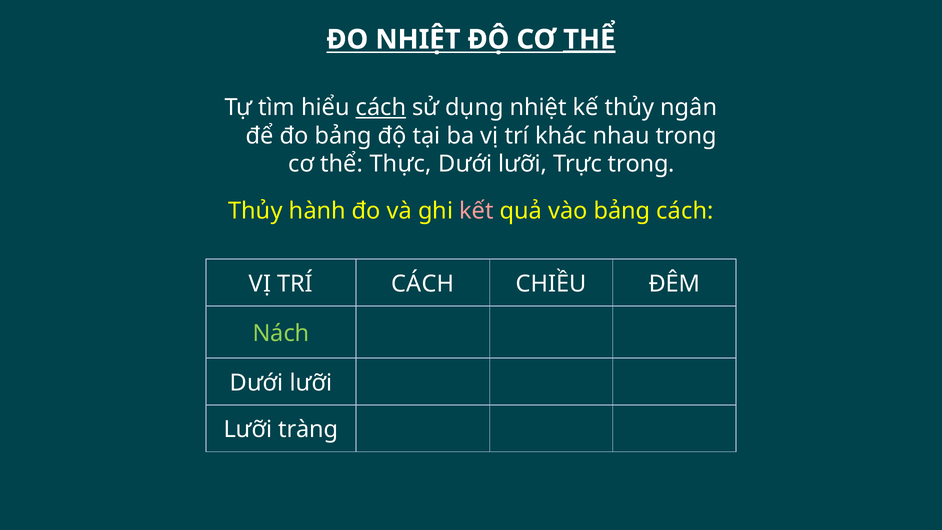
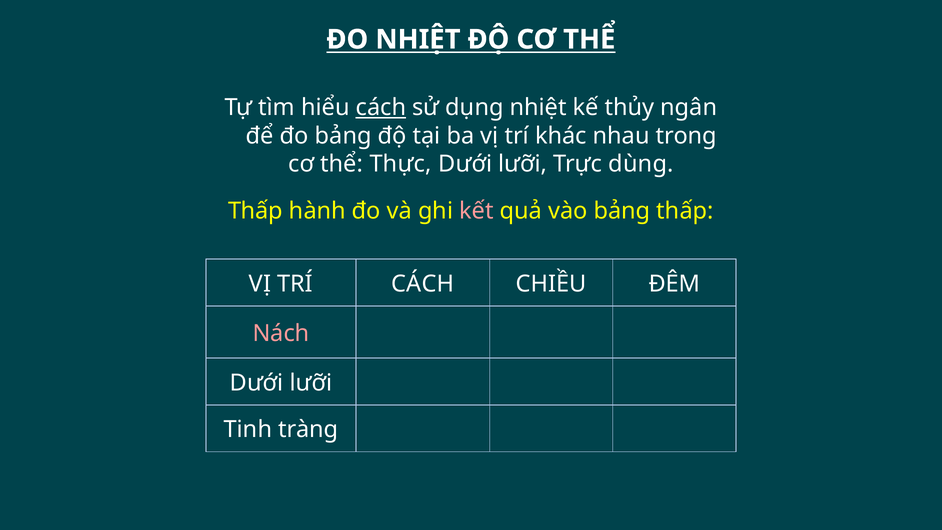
THỂ underline: present -> none (589, 40)
Trực trong: trong -> dùng (641, 164)
Thủy: Thủy -> Thấp (256, 211)
bảng cách: cách -> thấp (685, 211)
Nách colour: light green -> pink (281, 333)
Lưỡi: Lưỡi -> Tinh (248, 430)
